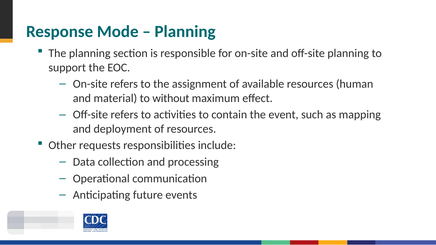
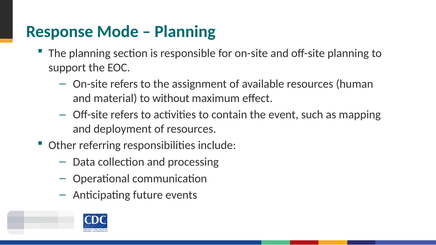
requests: requests -> referring (100, 146)
